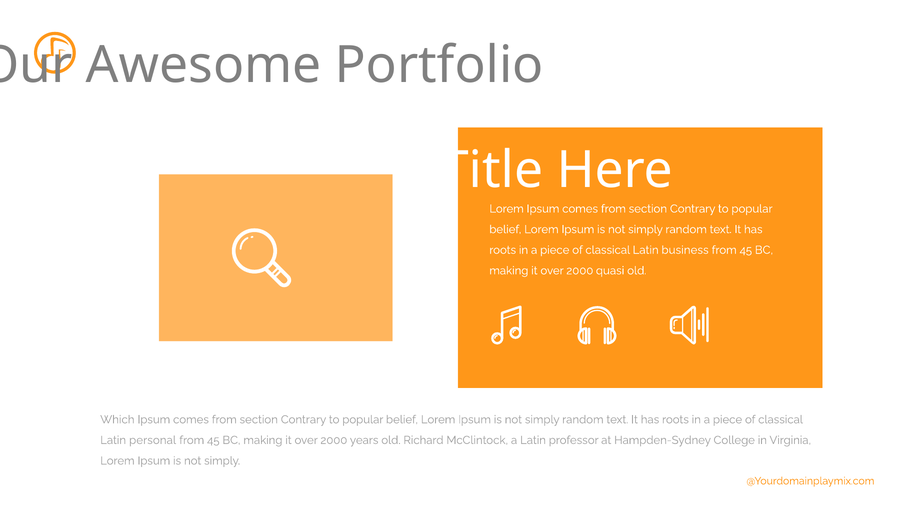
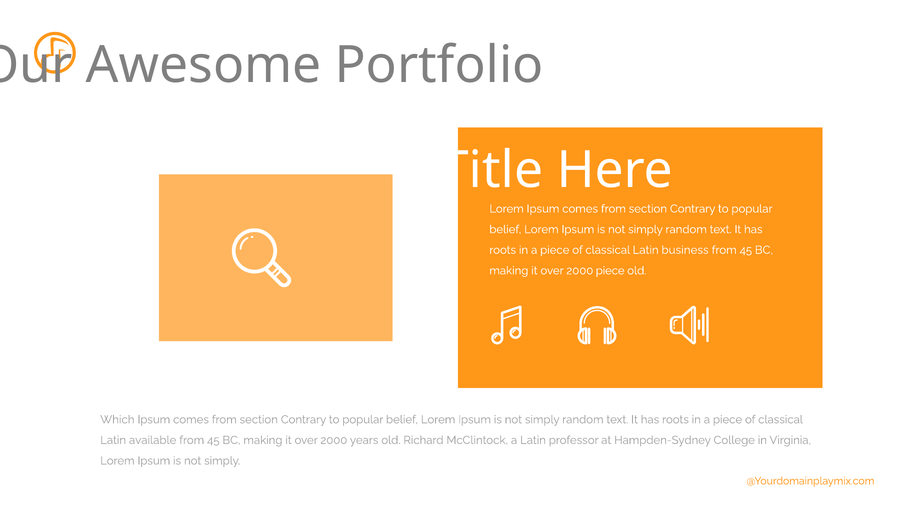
2000 quasi: quasi -> piece (610, 271)
personal: personal -> available (153, 440)
